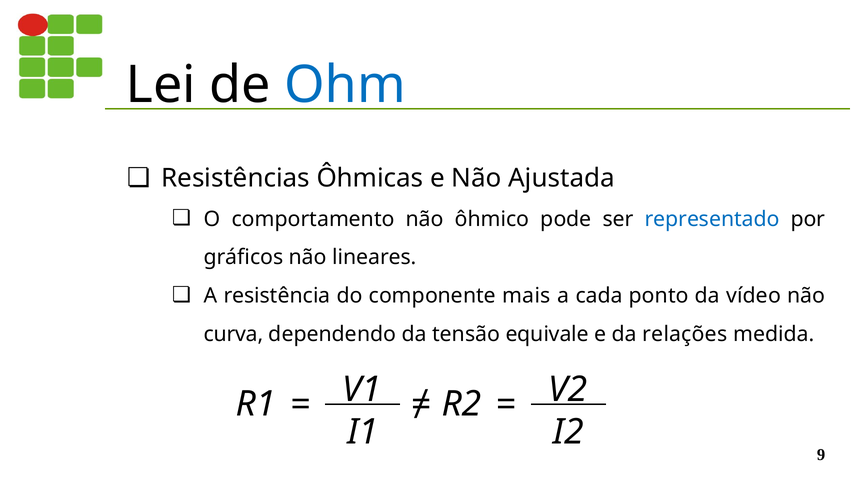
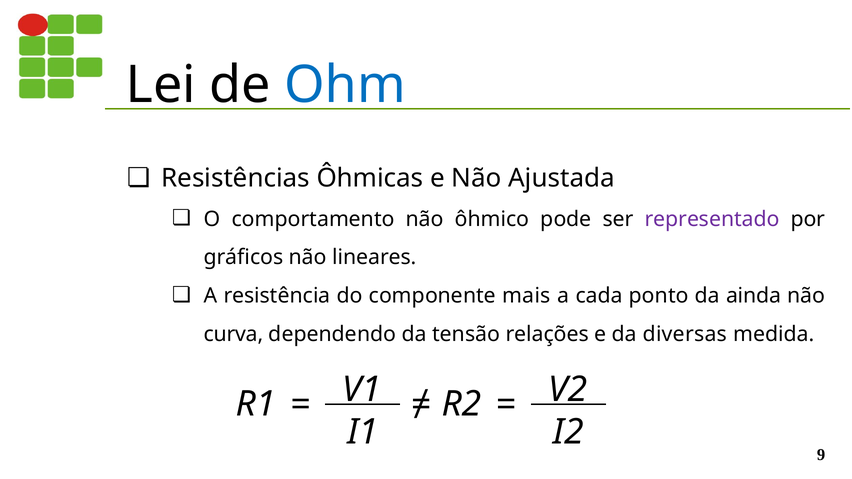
representado colour: blue -> purple (712, 219)
vídeo: vídeo -> ainda (754, 296)
equivale: equivale -> relações (547, 334)
relações: relações -> diversas (685, 334)
